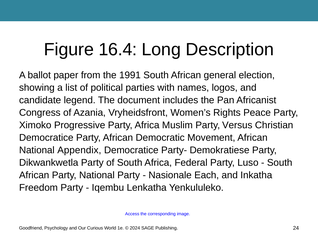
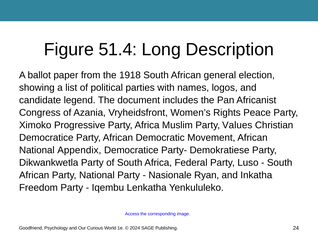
16.4: 16.4 -> 51.4 (118, 49)
1991: 1991 -> 1918 (130, 75)
Versus: Versus -> Values (237, 125)
Each: Each -> Ryan (207, 175)
